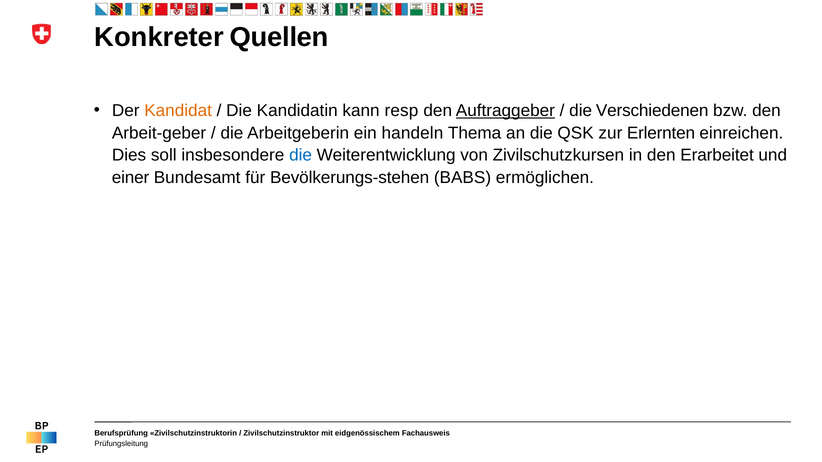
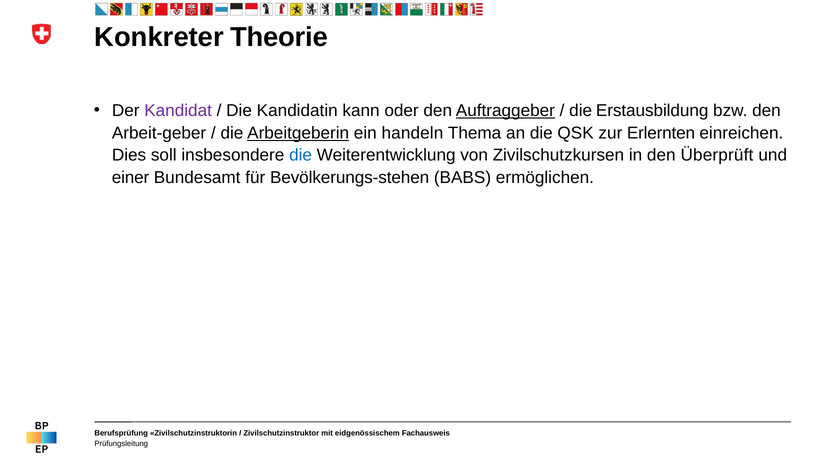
Quellen: Quellen -> Theorie (279, 37)
Kandidat colour: orange -> purple (178, 111)
resp: resp -> oder (402, 111)
Verschiedenen: Verschiedenen -> Erstausbildung (652, 111)
Arbeitgeberin underline: none -> present (298, 133)
Erarbeitet: Erarbeitet -> Überprüft (717, 155)
